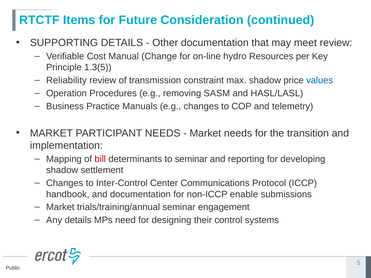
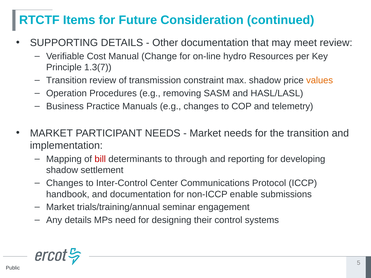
1.3(5: 1.3(5 -> 1.3(7 (98, 67)
Reliability: Reliability -> Transition (67, 80)
values colour: blue -> orange (320, 80)
to seminar: seminar -> through (191, 159)
